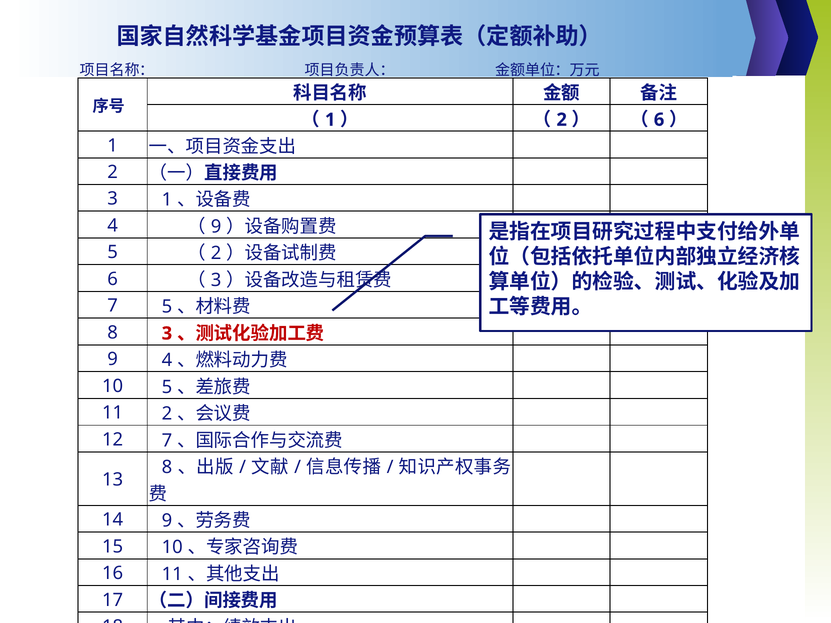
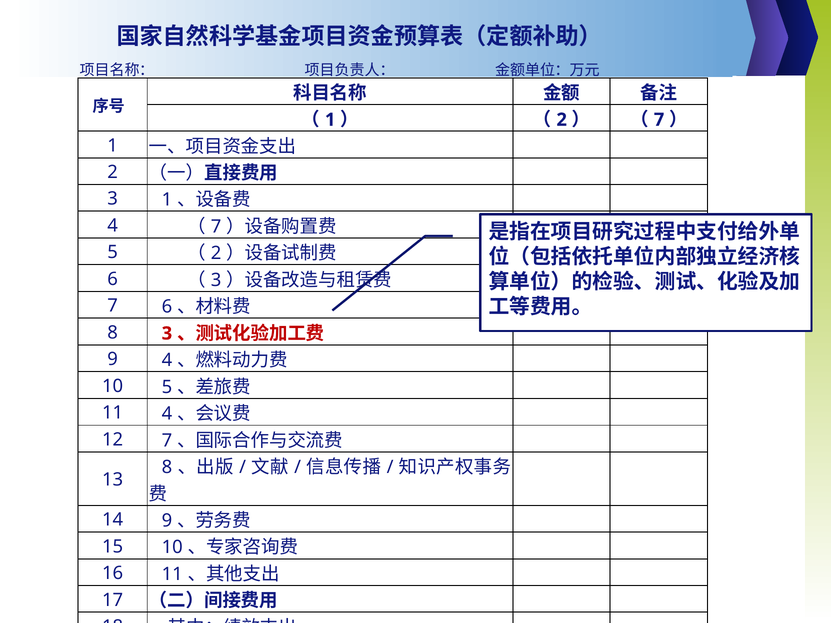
6: 6 -> 7 (659, 120)
9: 9 -> 7 (216, 227)
7 5: 5 -> 6 (167, 307)
11 2: 2 -> 4 (167, 414)
